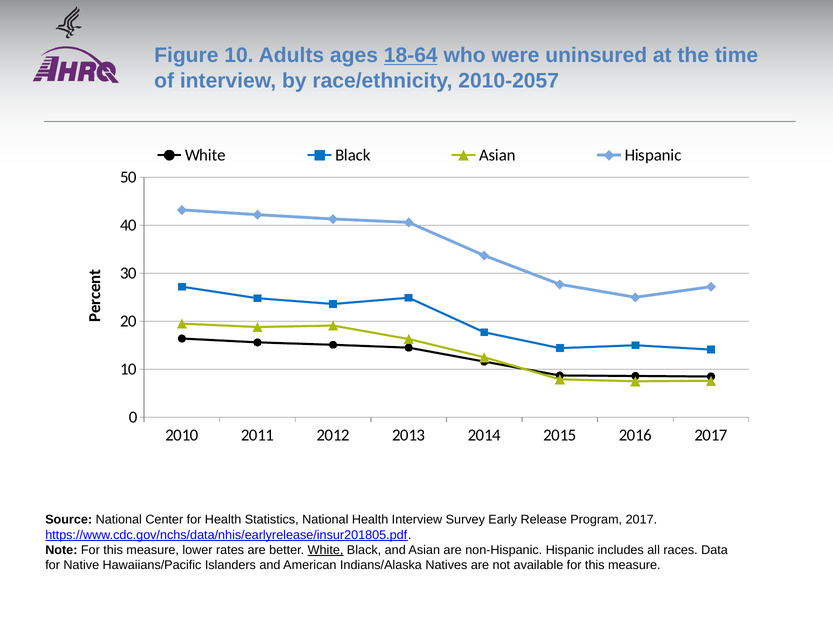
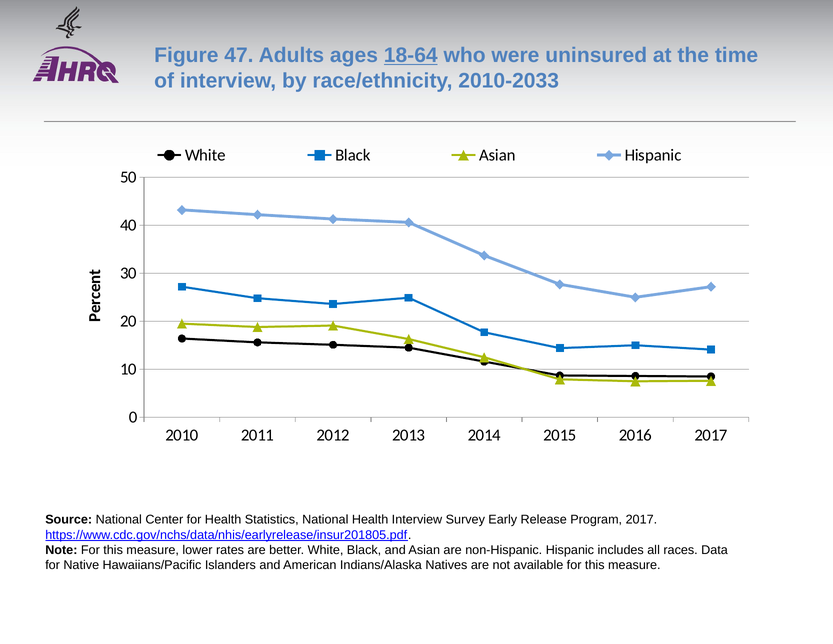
Figure 10: 10 -> 47 (239, 55)
2010-2057: 2010-2057 -> 2010-2033 (509, 81)
White underline: present -> none (326, 550)
